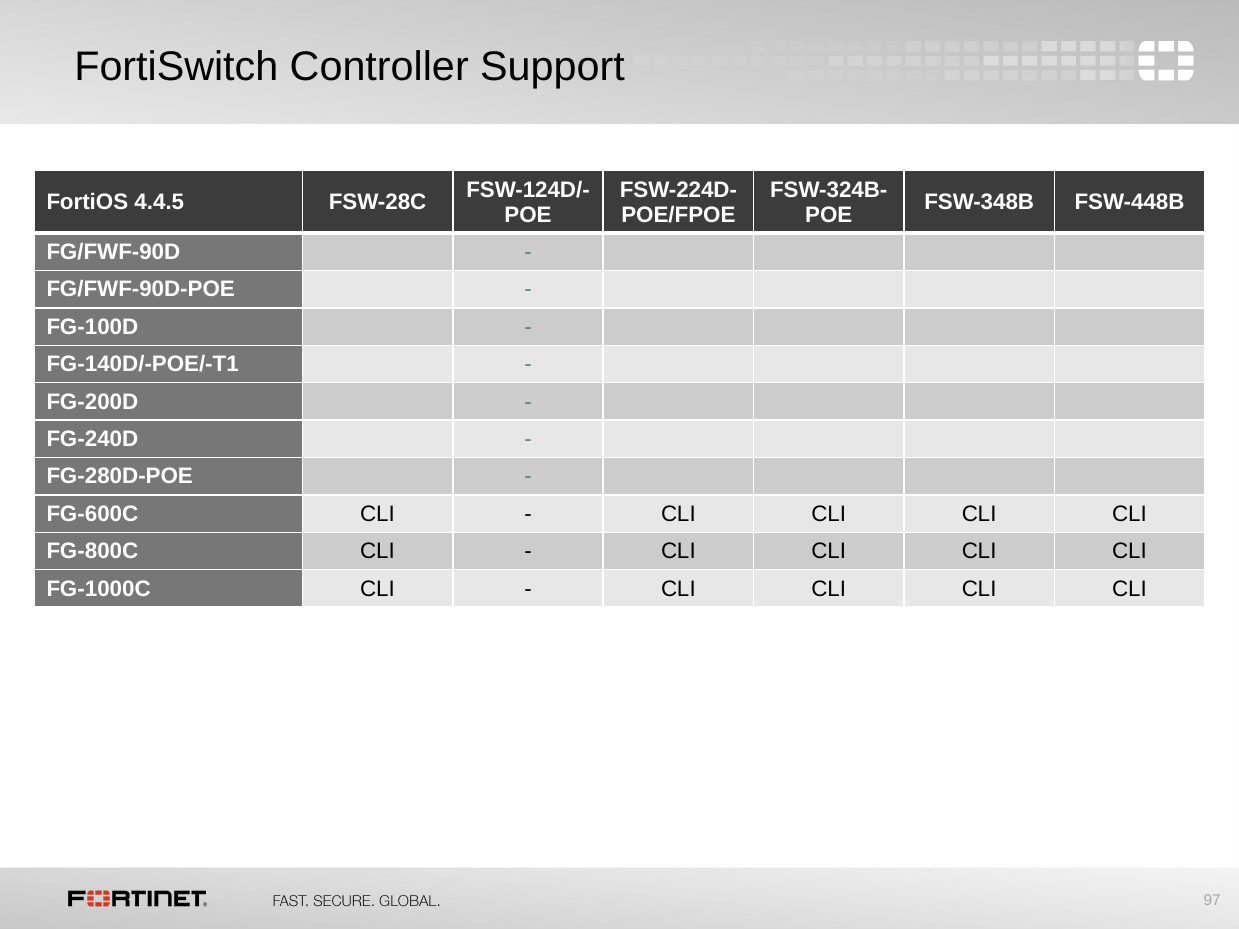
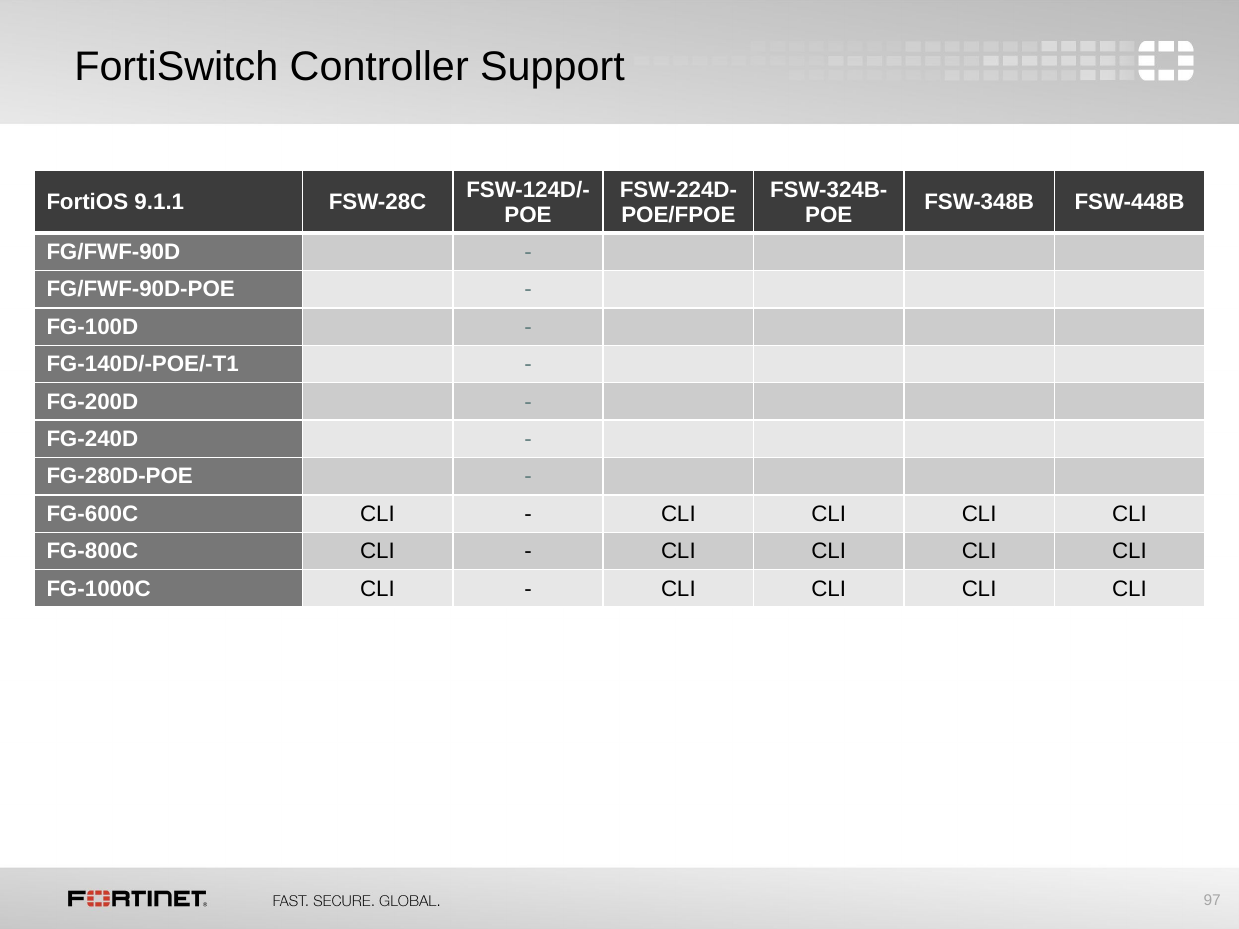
4.4.5: 4.4.5 -> 9.1.1 (159, 202)
